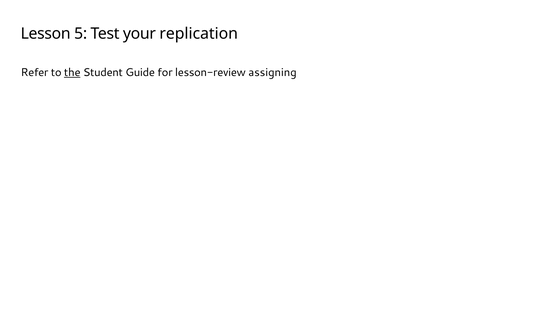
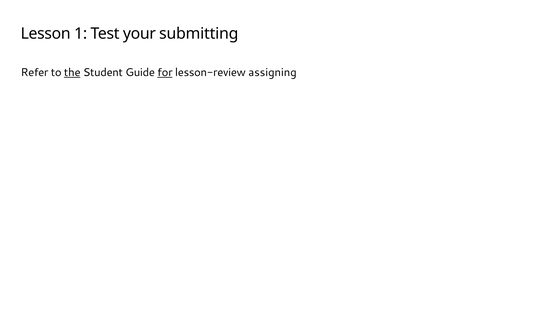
5: 5 -> 1 (81, 34)
replication: replication -> submitting (199, 34)
for underline: none -> present (165, 72)
